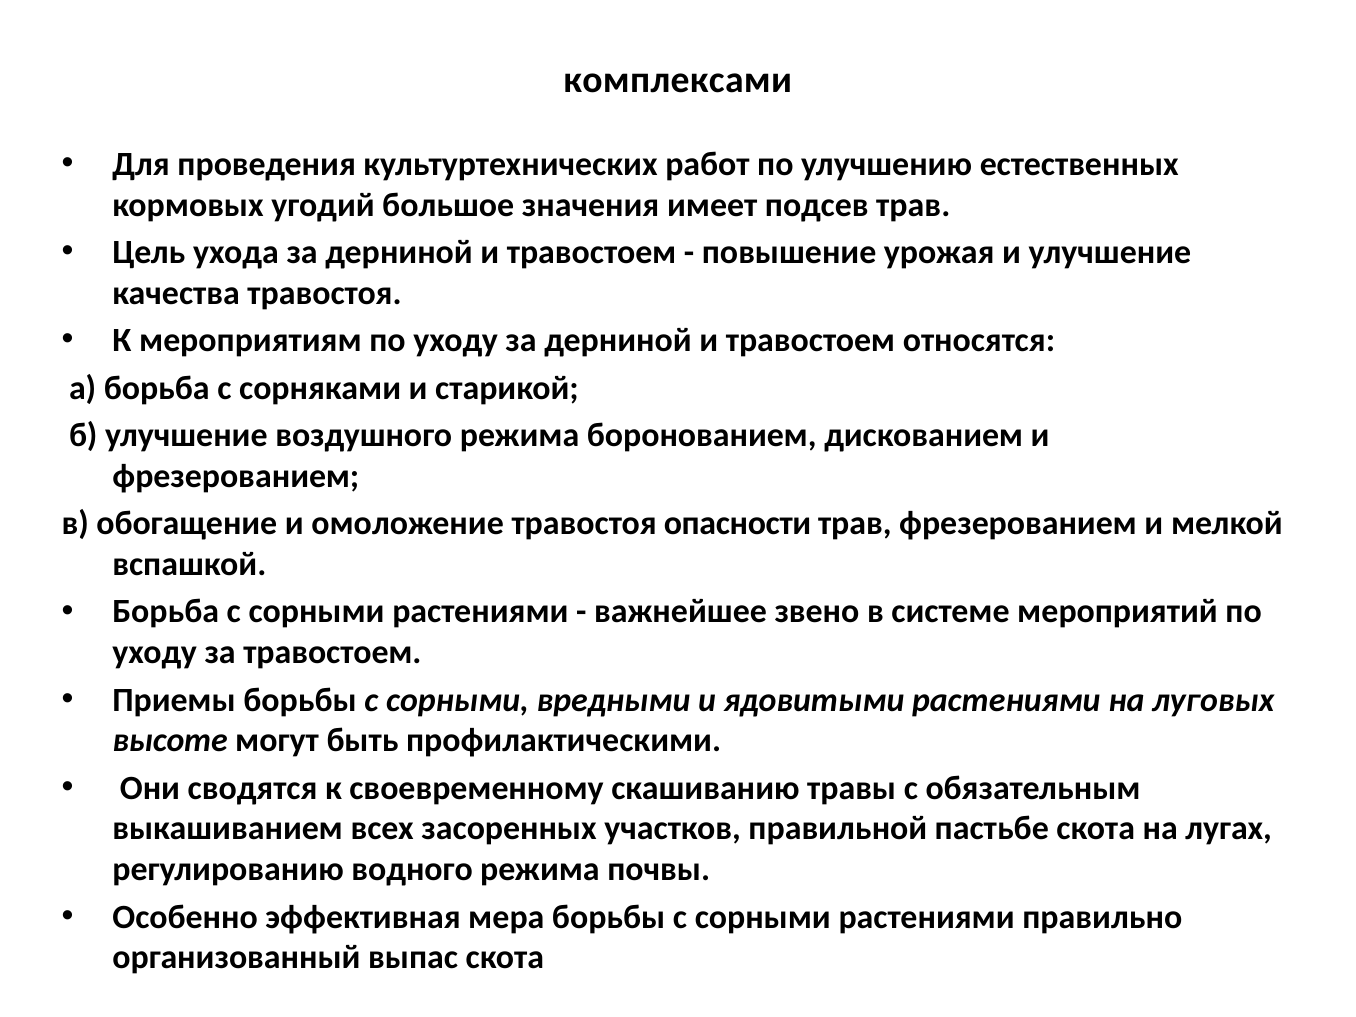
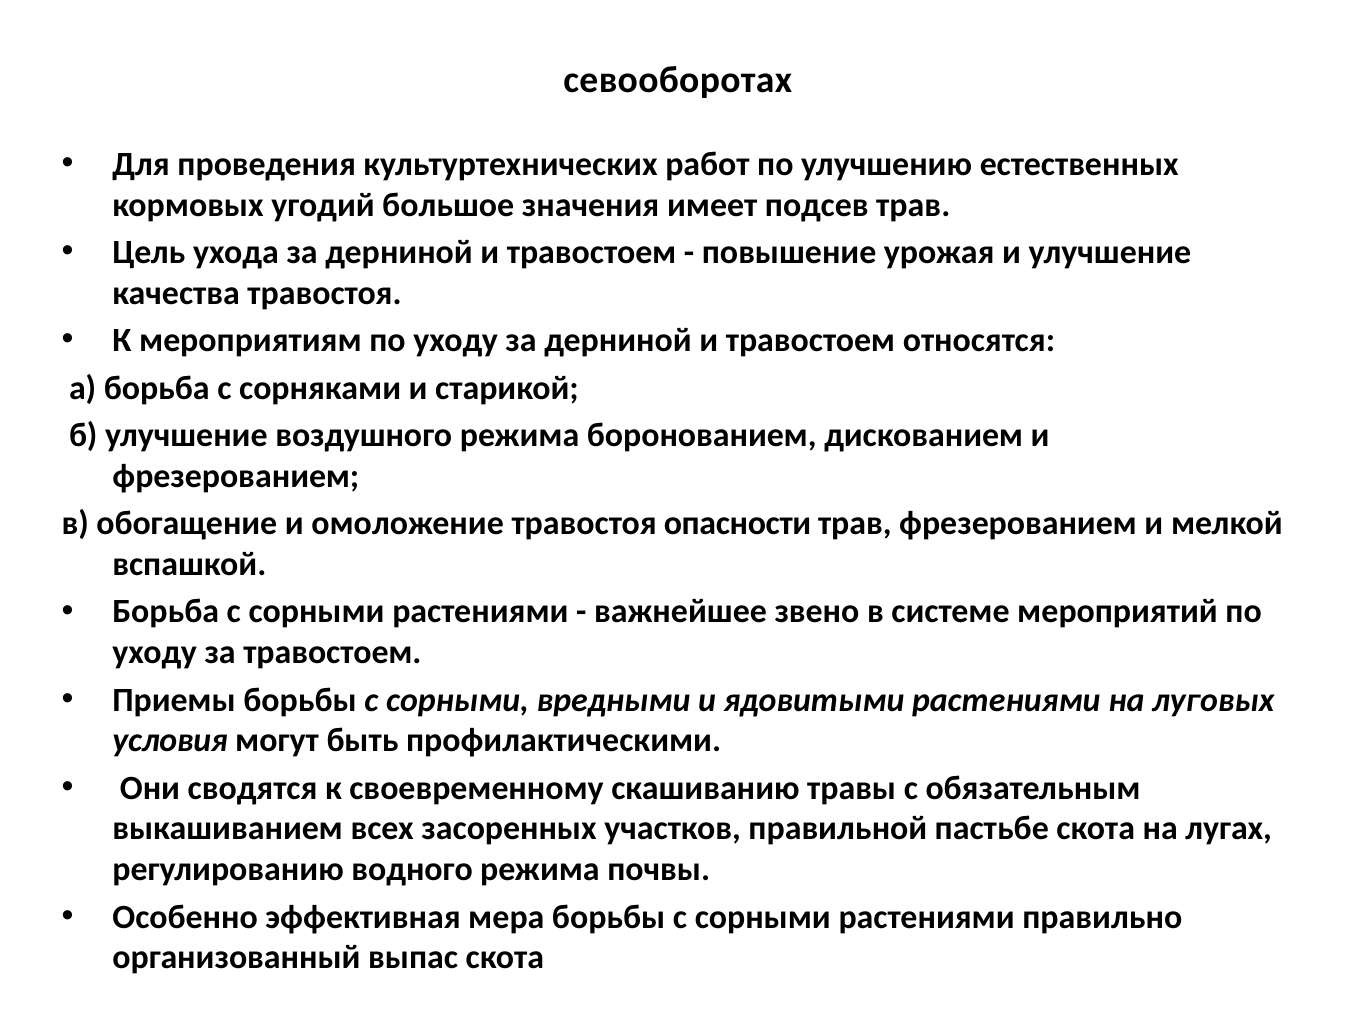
комплексами: комплексами -> севооборотах (678, 80)
высоте: высоте -> условия (170, 741)
